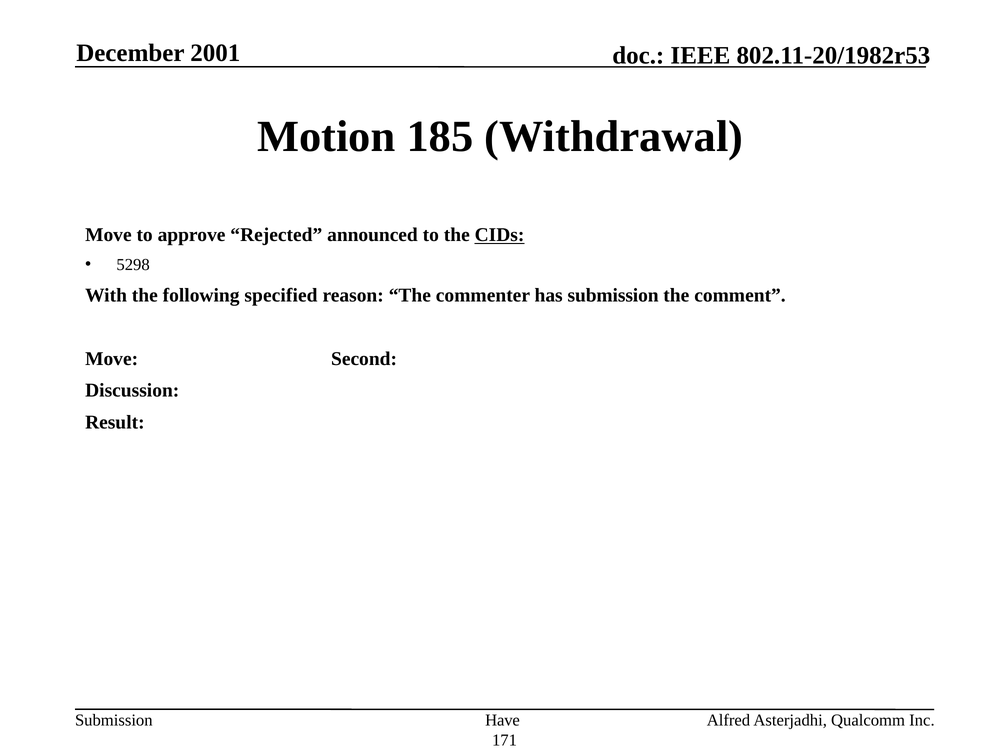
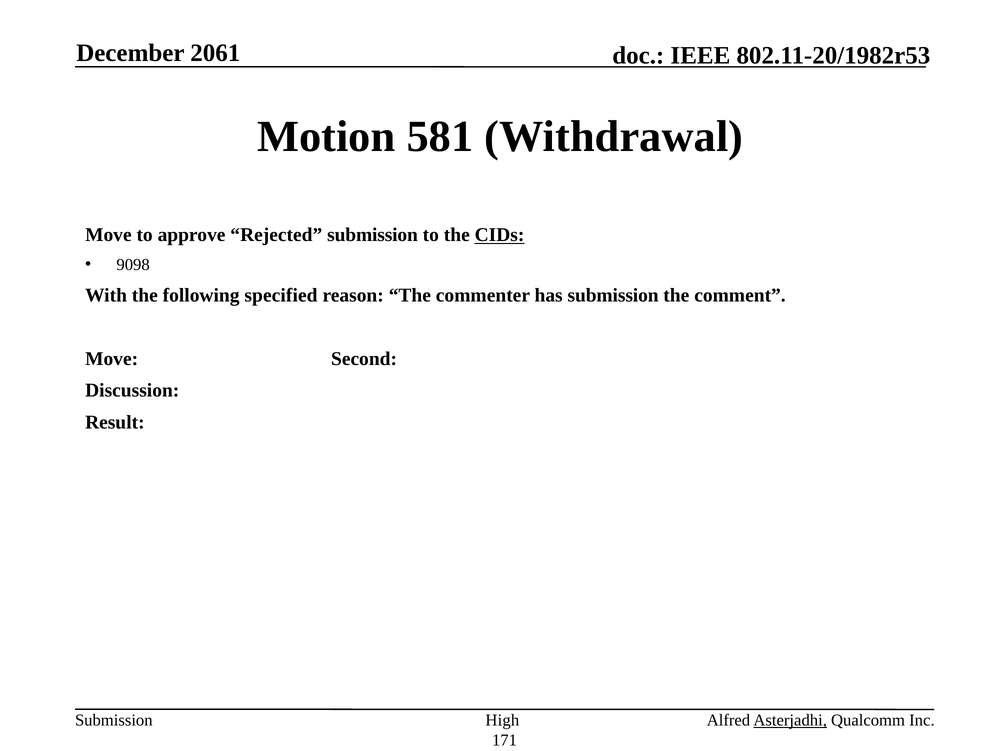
2001: 2001 -> 2061 (215, 53)
185: 185 -> 581 (440, 136)
Rejected announced: announced -> submission (373, 235)
5298: 5298 -> 9098 (133, 265)
Have: Have -> High (502, 720)
Asterjadhi underline: none -> present (790, 720)
